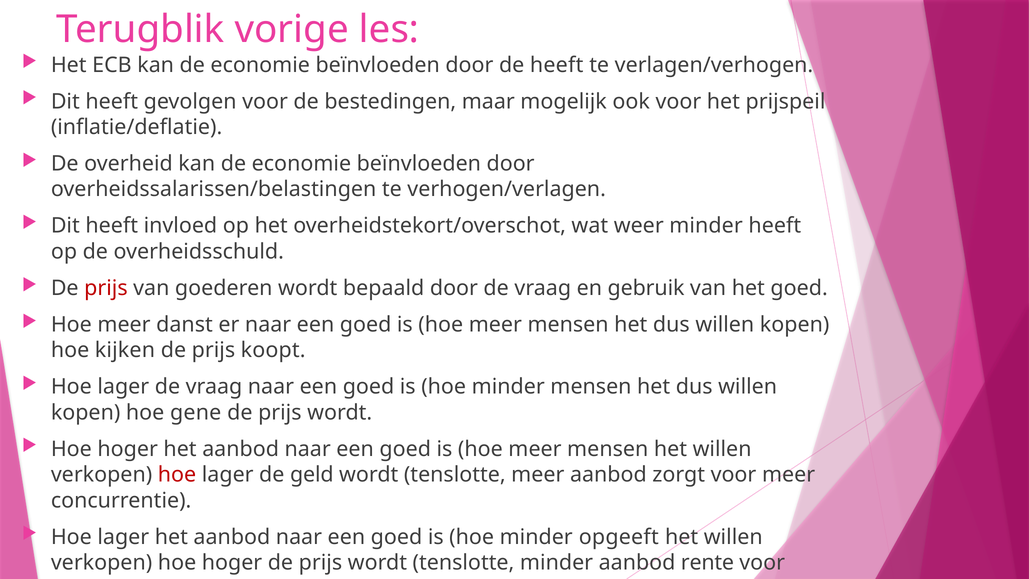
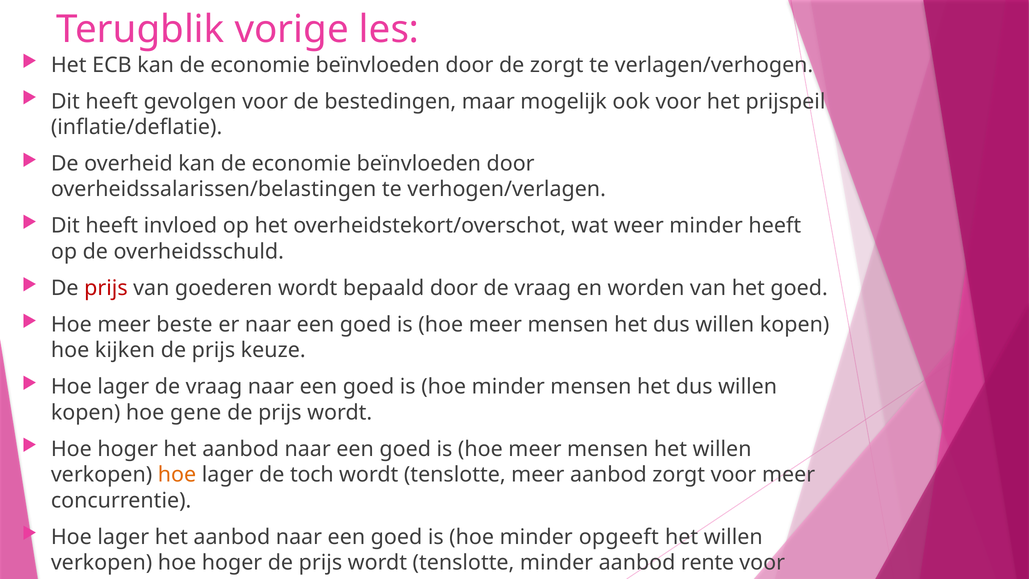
de heeft: heeft -> zorgt (557, 65)
gebruik: gebruik -> worden (646, 288)
danst: danst -> beste (184, 324)
koopt: koopt -> keuze (273, 350)
hoe colour: red -> orange (177, 475)
geld: geld -> toch (312, 475)
